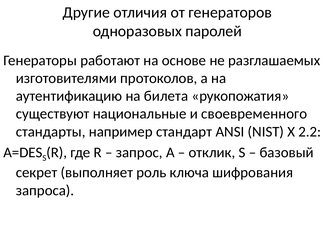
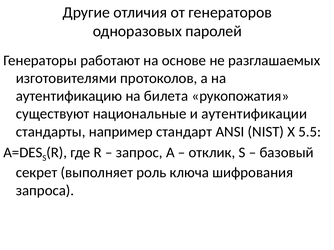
своевременного: своевременного -> аутентификации (254, 114)
2.2: 2.2 -> 5.5 (310, 132)
